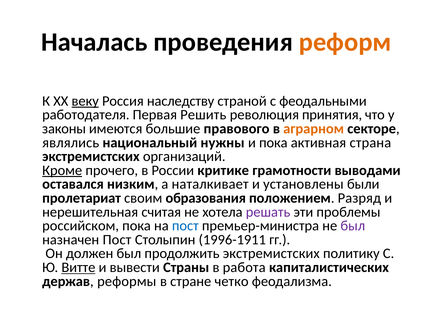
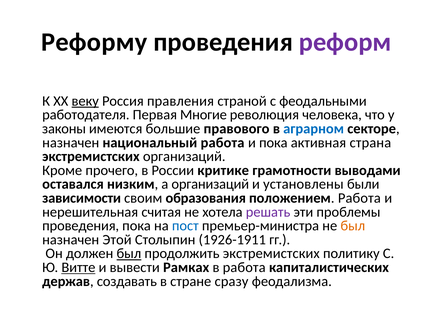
Началась: Началась -> Реформу (94, 42)
реформ colour: orange -> purple (345, 42)
наследству: наследству -> правления (180, 101)
Решить: Решить -> Многие (203, 115)
принятия: принятия -> человека (332, 115)
аграрном colour: orange -> blue (314, 129)
являлись: являлись -> назначен (71, 142)
национальный нужны: нужны -> работа (223, 142)
Кроме underline: present -> none (62, 170)
а наталкивает: наталкивает -> организаций (210, 184)
пролетариат: пролетариат -> зависимости (82, 198)
положением Разряд: Разряд -> Работа (359, 198)
российском: российском -> проведения (81, 226)
был colour: purple -> orange (353, 226)
назначен Пост: Пост -> Этой (117, 239)
1996-1911: 1996-1911 -> 1926-1911 (232, 239)
был underline: none -> present (129, 253)
Страны: Страны -> Рамках (186, 267)
реформы: реформы -> создавать (127, 281)
четко: четко -> сразу (232, 281)
